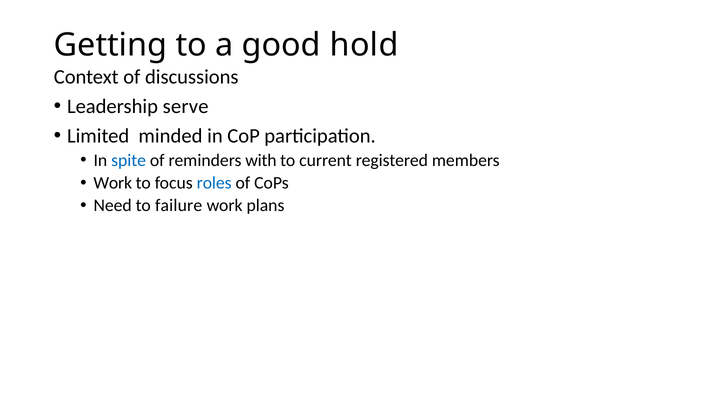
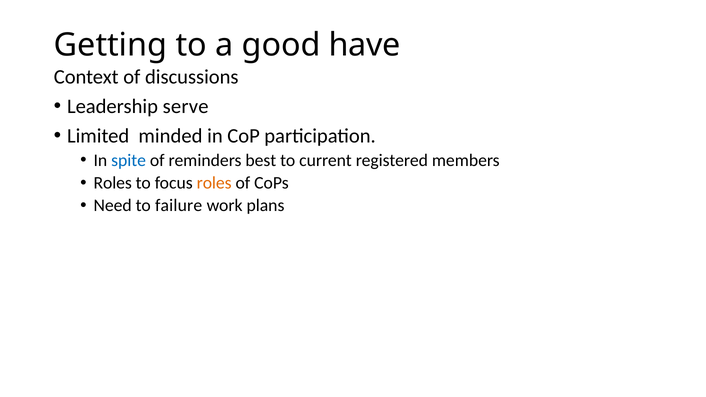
hold: hold -> have (364, 45)
with: with -> best (261, 160)
Work: Work -> Roles (113, 183)
roles colour: blue -> orange (214, 183)
